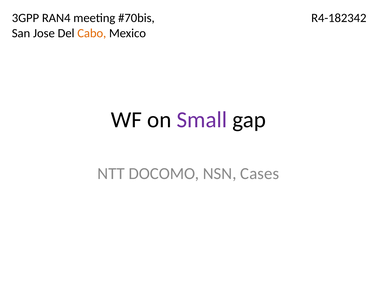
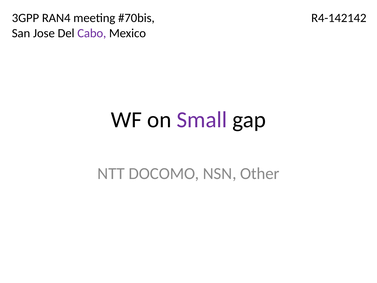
R4-182342: R4-182342 -> R4-142142 (339, 18)
Cabo colour: orange -> purple (92, 33)
Cases: Cases -> Other (260, 173)
